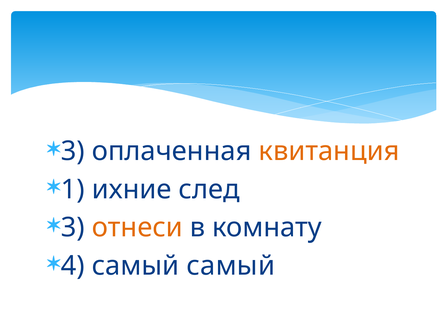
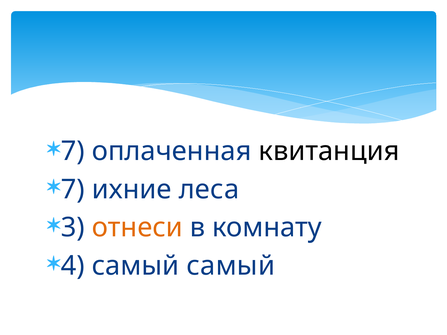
3: 3 -> 7 (73, 151)
квитанция colour: orange -> black (329, 151)
1: 1 -> 7 (73, 190)
след: след -> леса (209, 190)
